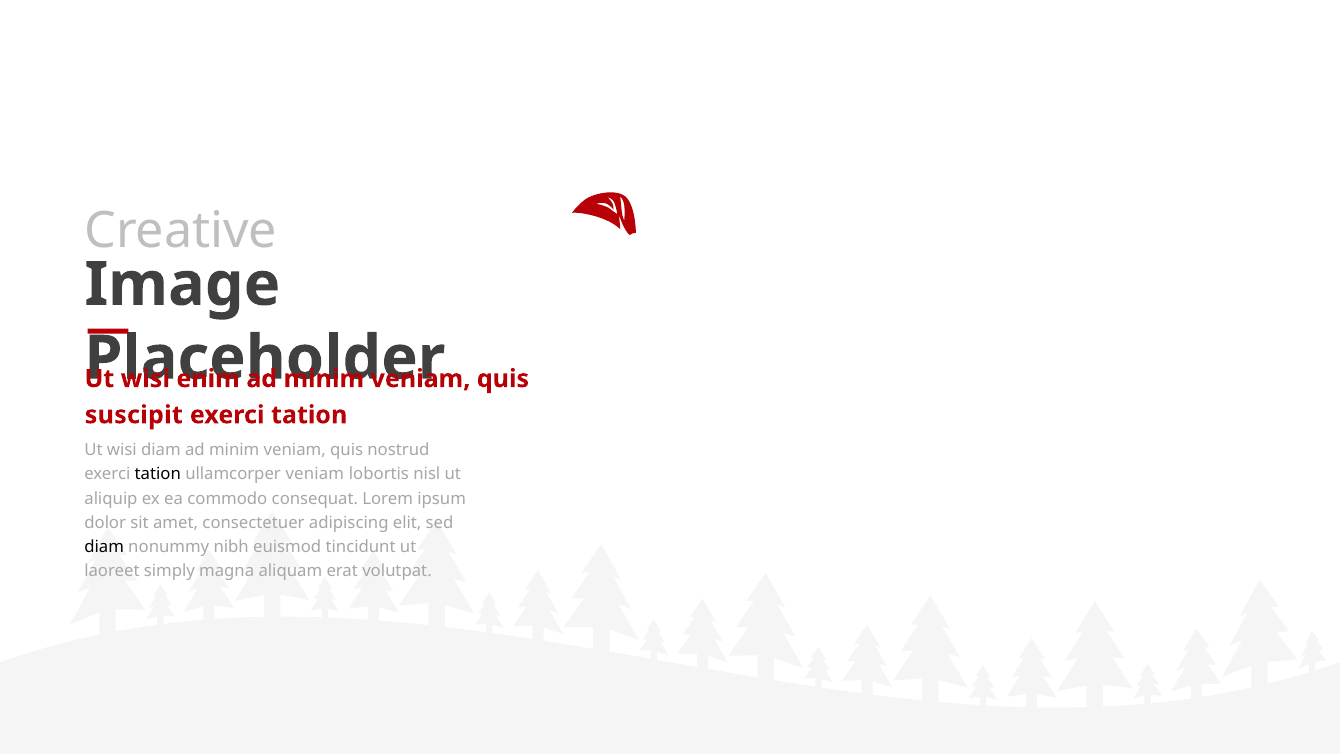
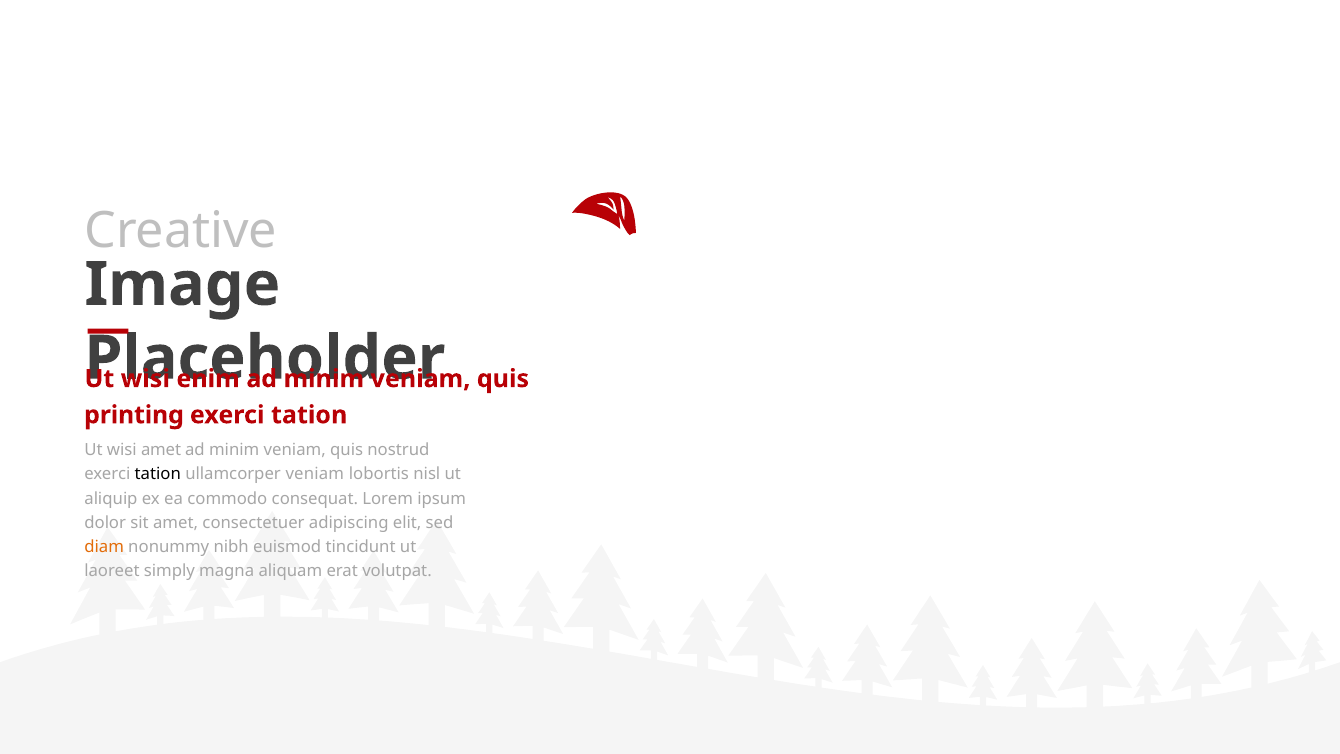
suscipit: suscipit -> printing (134, 415)
wisi diam: diam -> amet (161, 450)
diam colour: black -> orange (104, 547)
